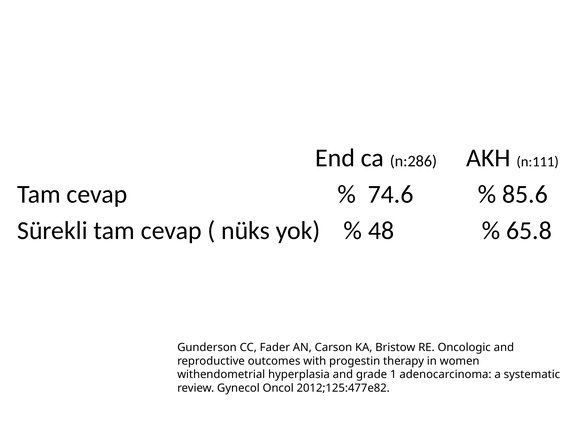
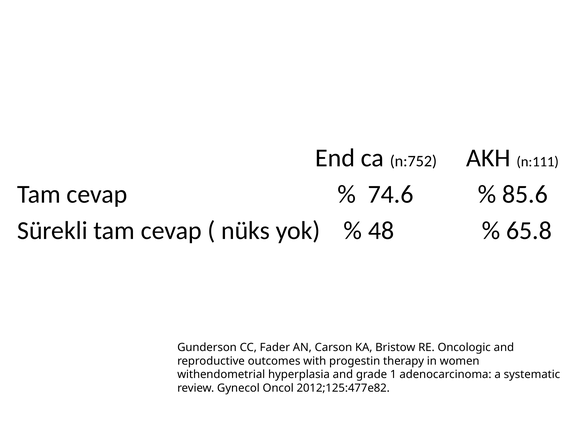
n:286: n:286 -> n:752 (413, 161)
